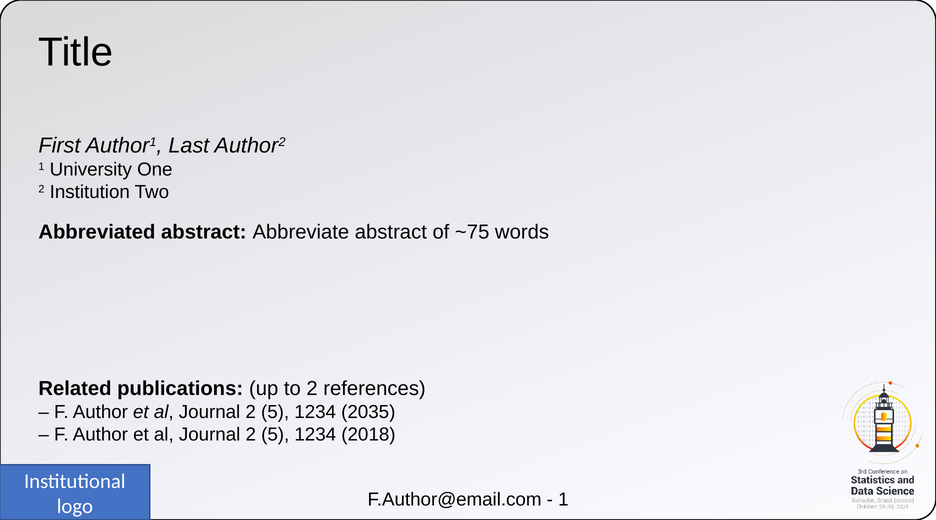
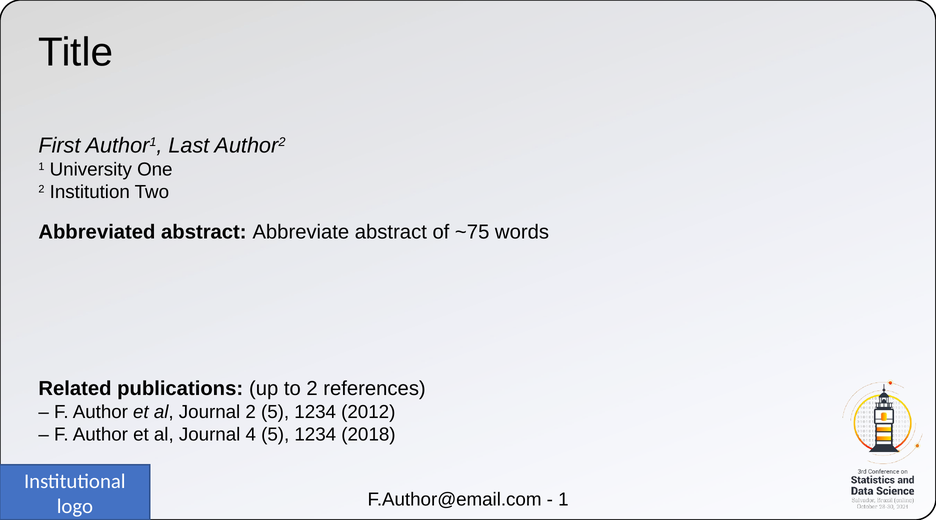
2035: 2035 -> 2012 (368, 412)
2: 2 -> 4 (251, 434)
